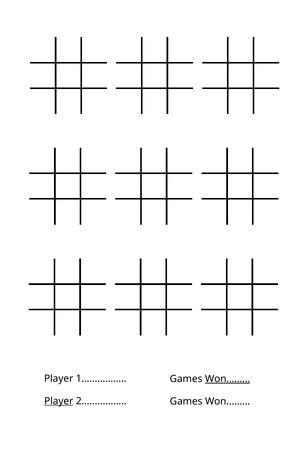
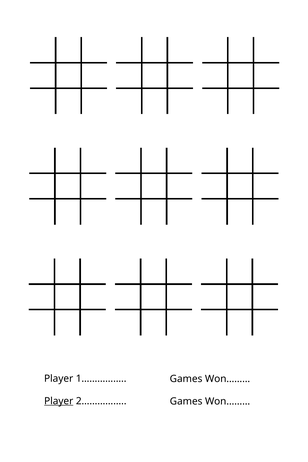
Won……… underline: present -> none (228, 379)
